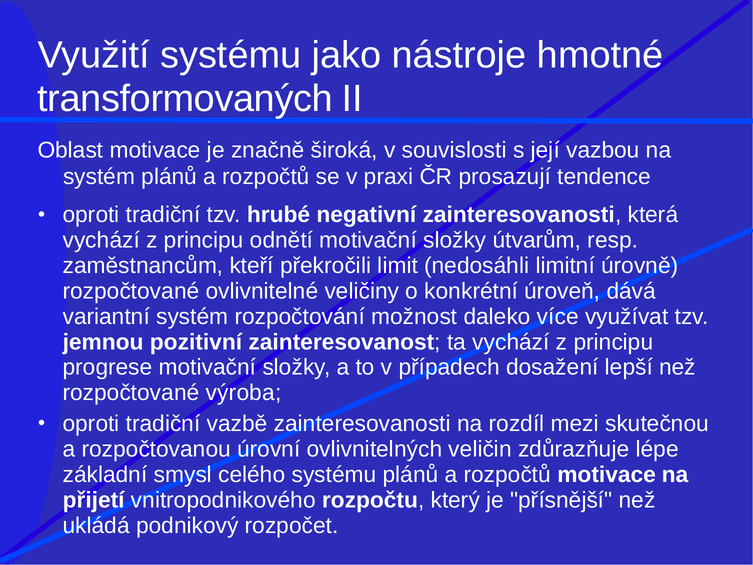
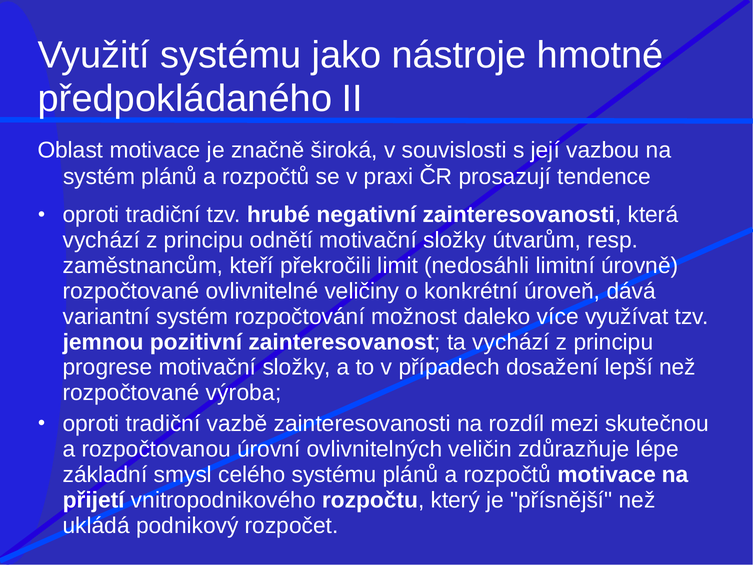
transformovaných: transformovaných -> předpokládaného (185, 99)
